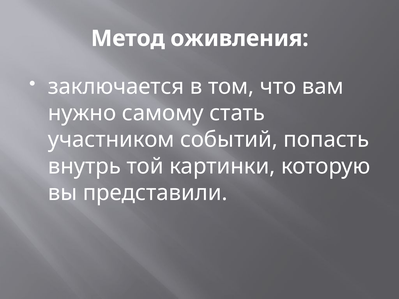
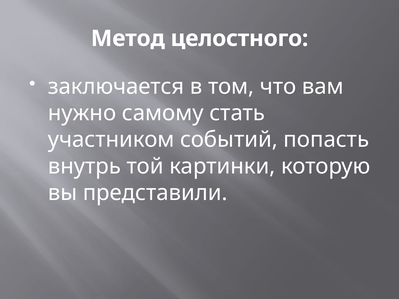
оживления: оживления -> целостного (239, 38)
